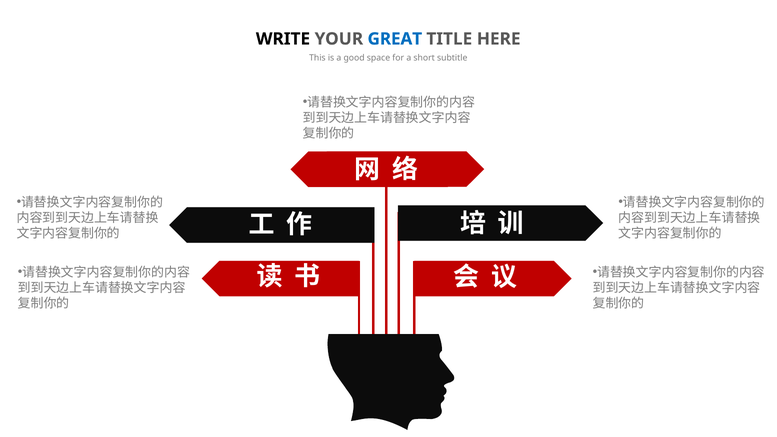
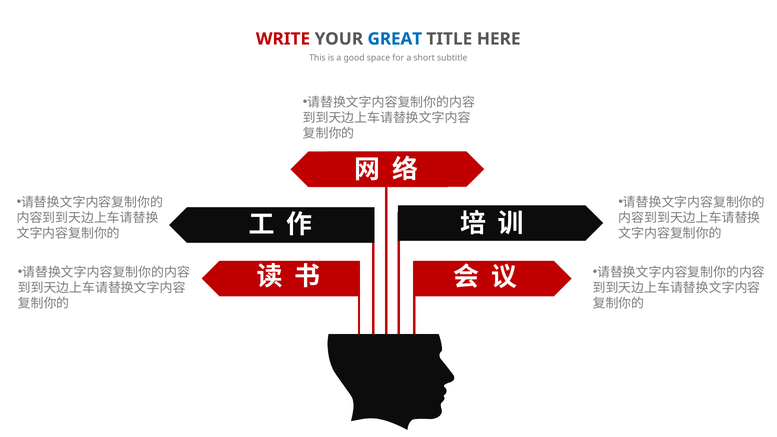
WRITE colour: black -> red (283, 39)
